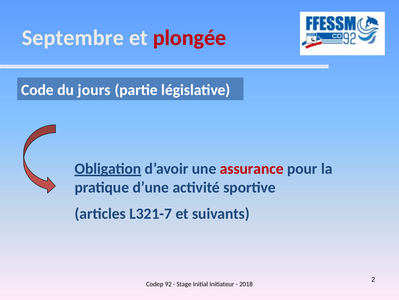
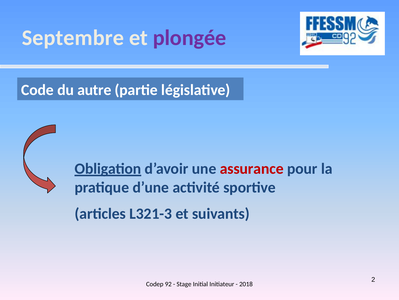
plongée colour: red -> purple (190, 38)
jours: jours -> autre (94, 90)
L321-7: L321-7 -> L321-3 (151, 213)
